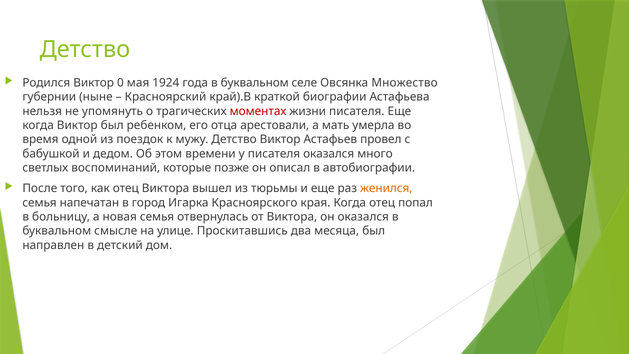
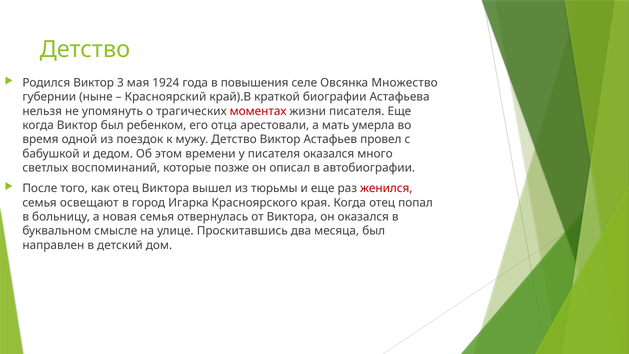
0: 0 -> 3 (120, 83)
года в буквальном: буквальном -> повышения (255, 83)
женился colour: orange -> red (386, 188)
напечатан: напечатан -> освещают (89, 203)
